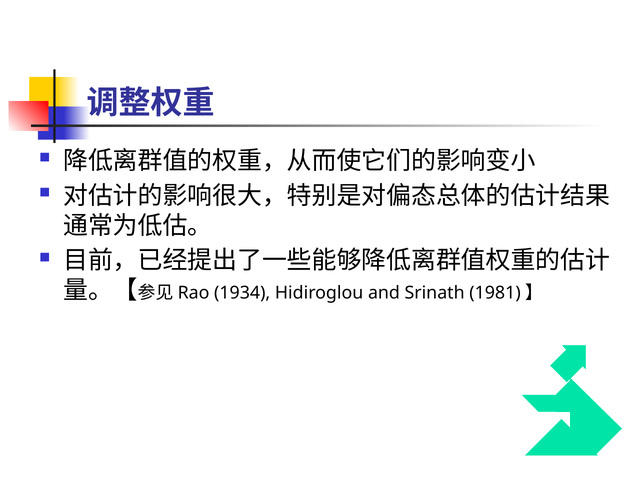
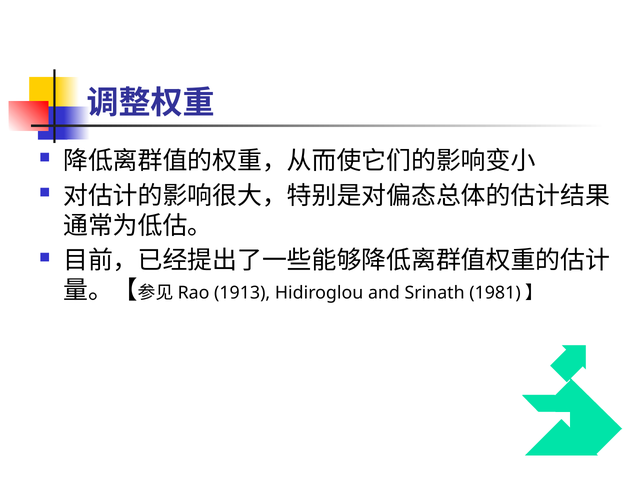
1934: 1934 -> 1913 (242, 293)
